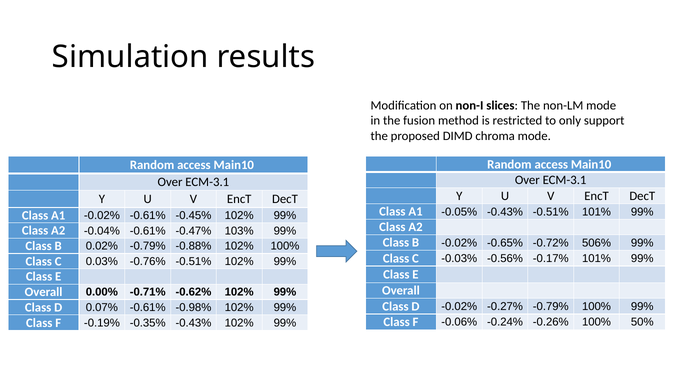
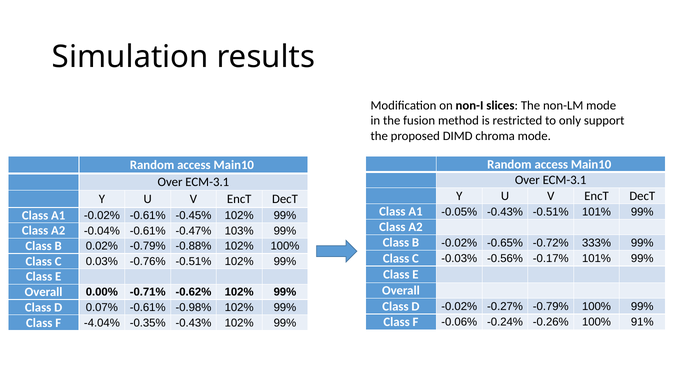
506%: 506% -> 333% (597, 243)
50%: 50% -> 91% (642, 322)
-0.19%: -0.19% -> -4.04% (102, 323)
